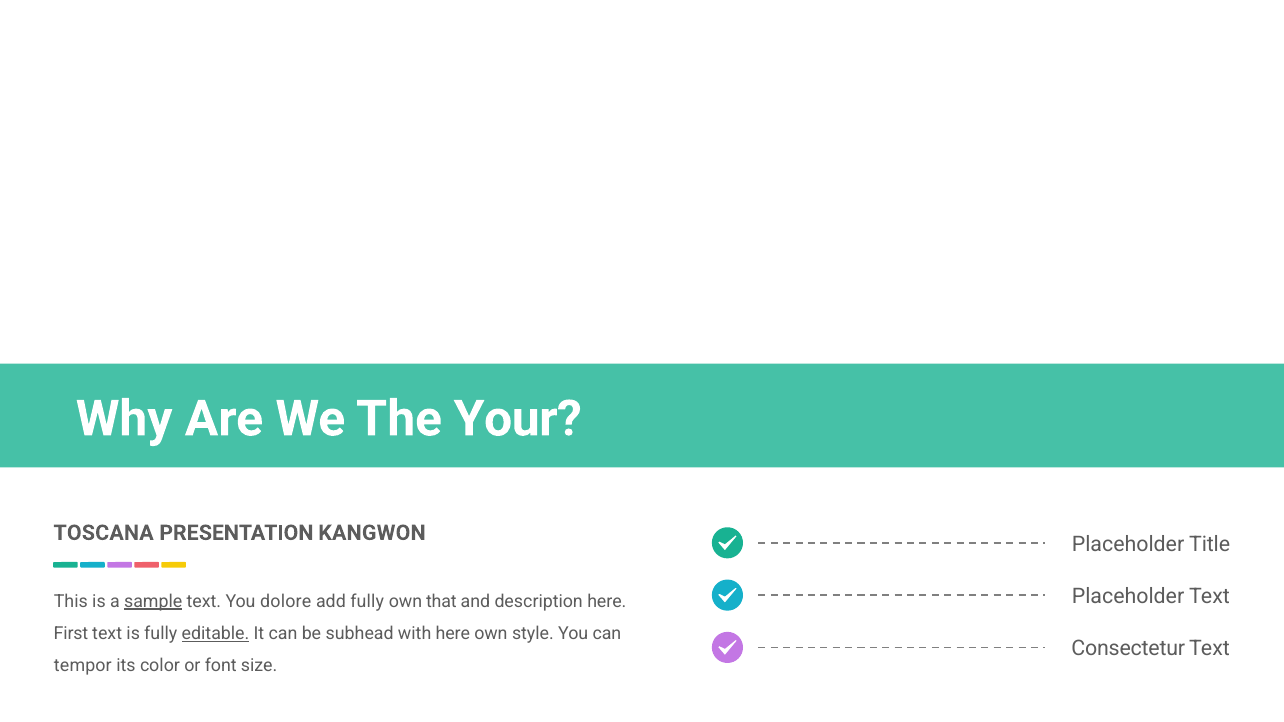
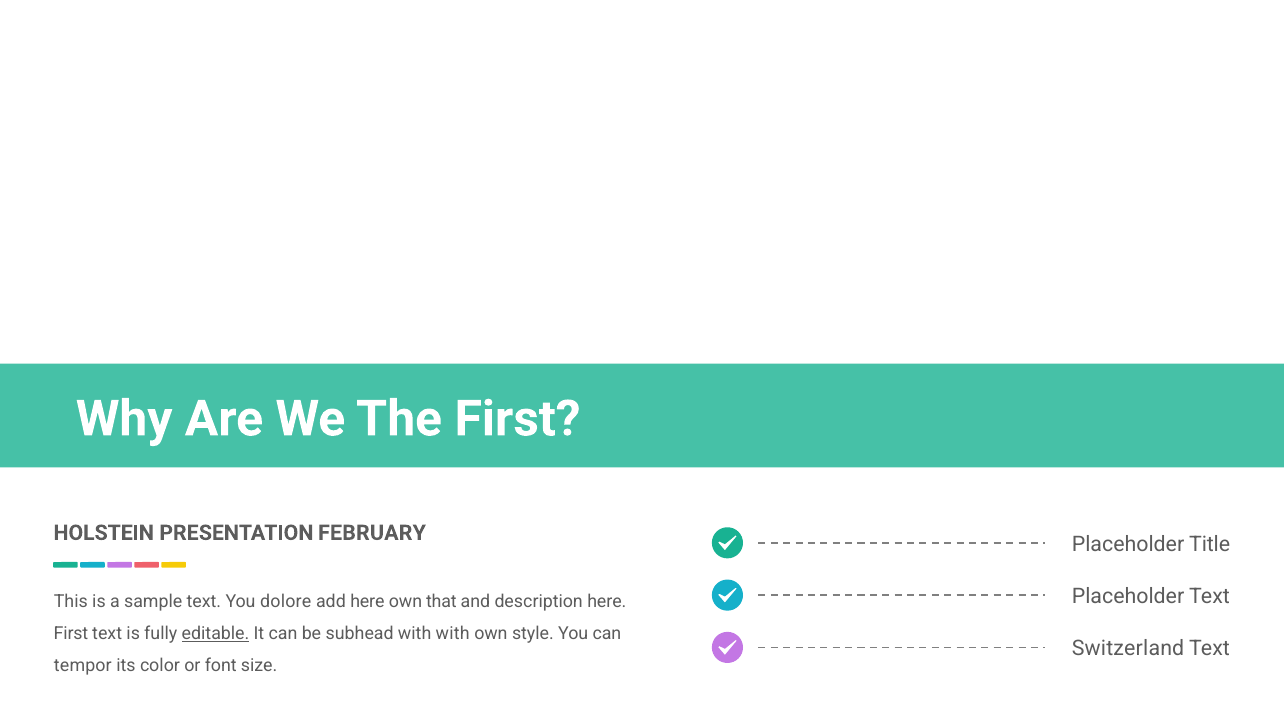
The Your: Your -> First (517, 419)
TOSCANA: TOSCANA -> HOLSTEIN (104, 533)
KANGWON: KANGWON -> FEBRUARY (372, 533)
sample underline: present -> none (153, 602)
add fully: fully -> here (367, 602)
with here: here -> with (453, 634)
Consectetur: Consectetur -> Switzerland (1128, 649)
